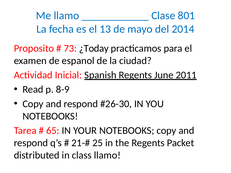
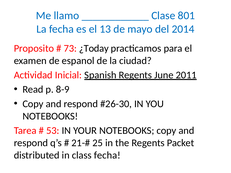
65: 65 -> 53 (53, 131)
class llamo: llamo -> fecha (107, 155)
